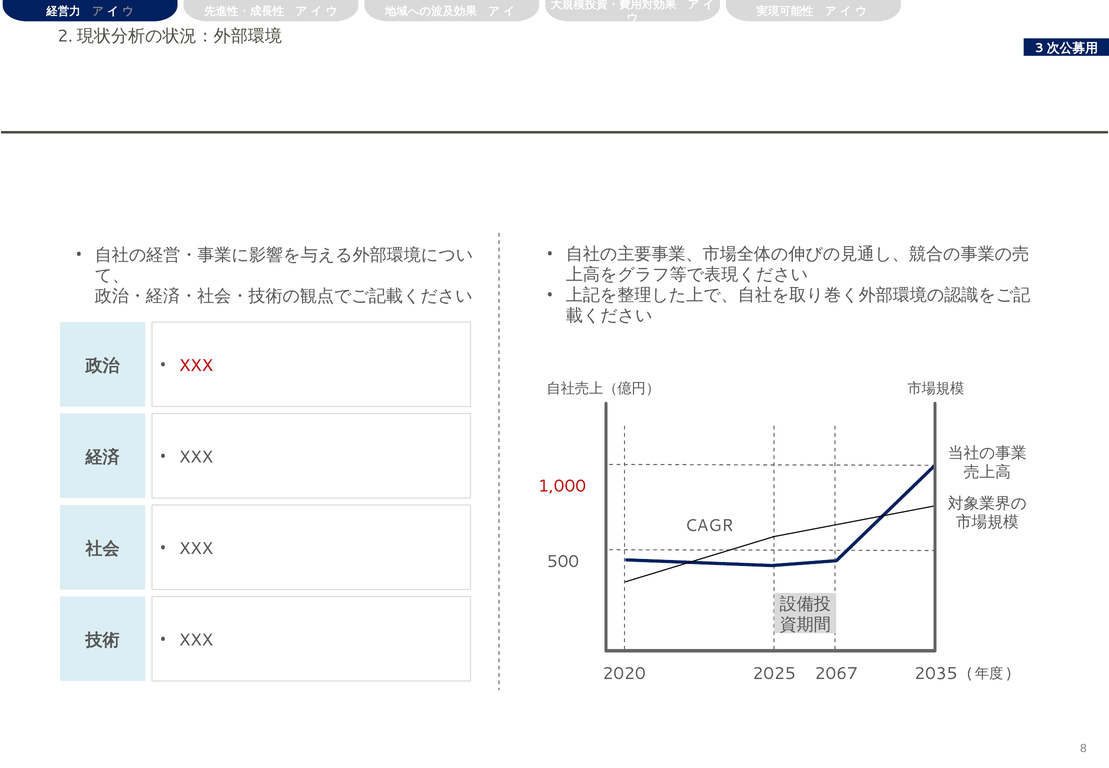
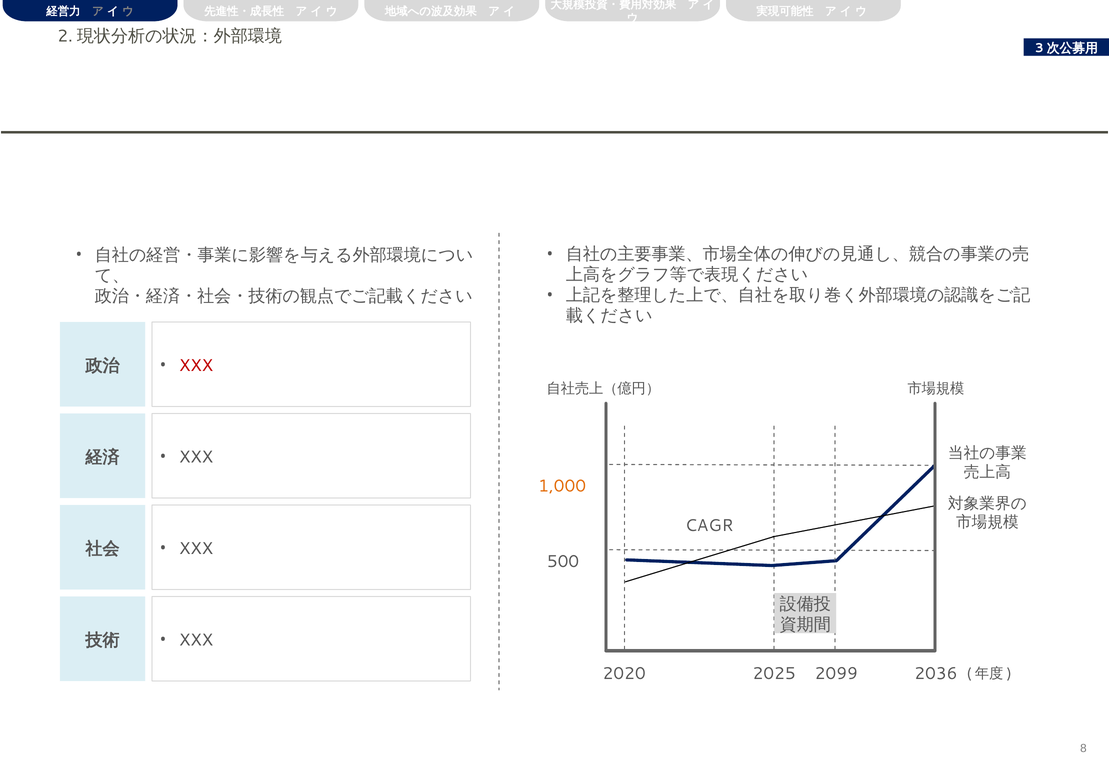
1,000 colour: red -> orange (562, 486)
2067: 2067 -> 2099 (836, 674)
2035: 2035 -> 2036 (936, 674)
